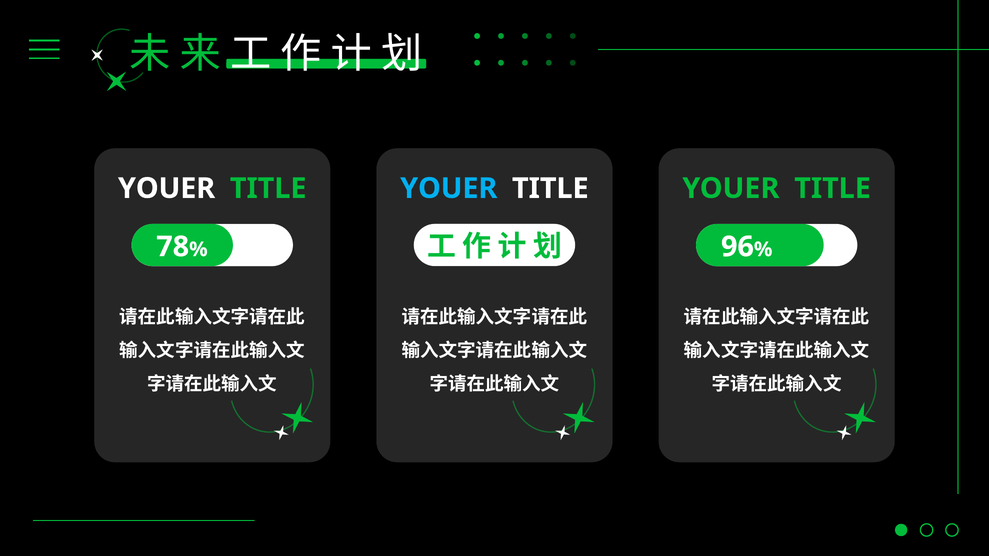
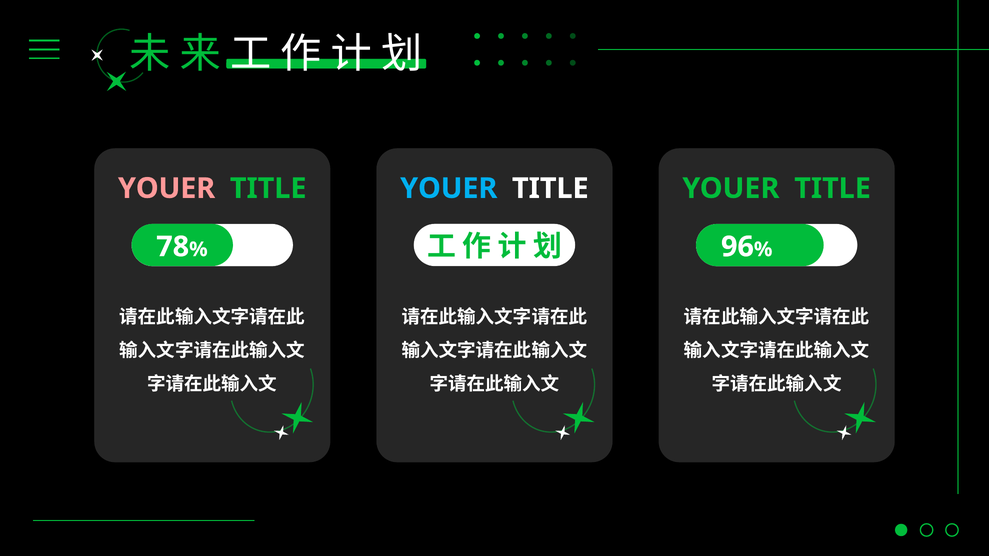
YOUER colour: white -> pink (167, 188)
